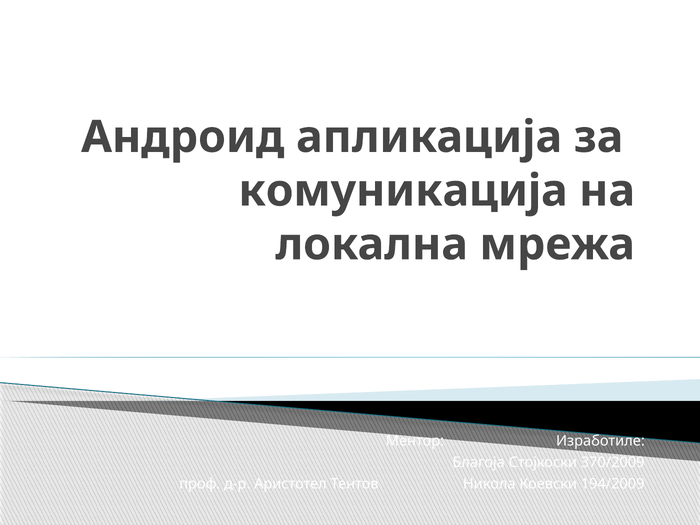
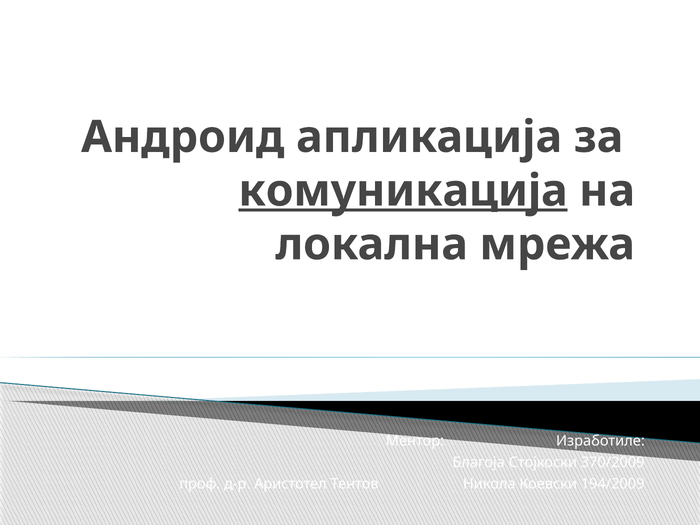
комуникација underline: none -> present (403, 191)
